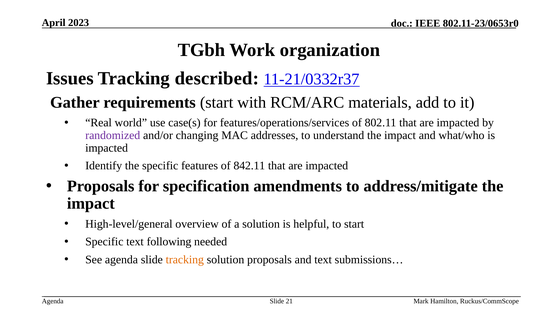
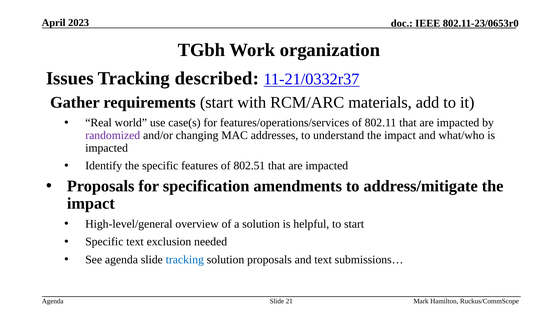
842.11: 842.11 -> 802.51 (249, 166)
following: following -> exclusion (169, 242)
tracking colour: orange -> blue (185, 259)
